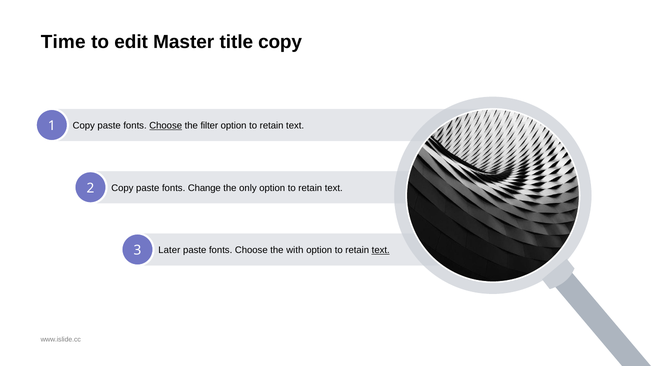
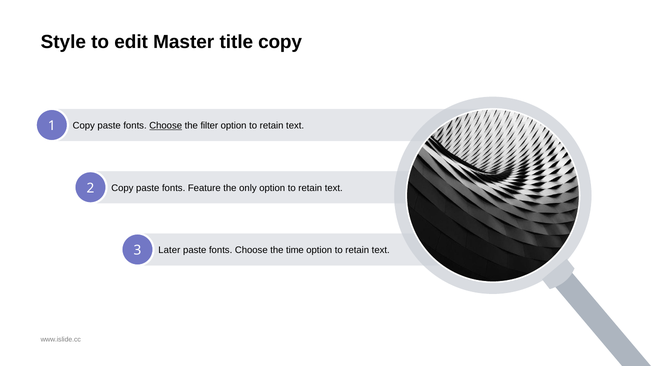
Time: Time -> Style (63, 42)
Change: Change -> Feature (204, 188)
with: with -> time (295, 250)
text underline: present -> none (381, 250)
